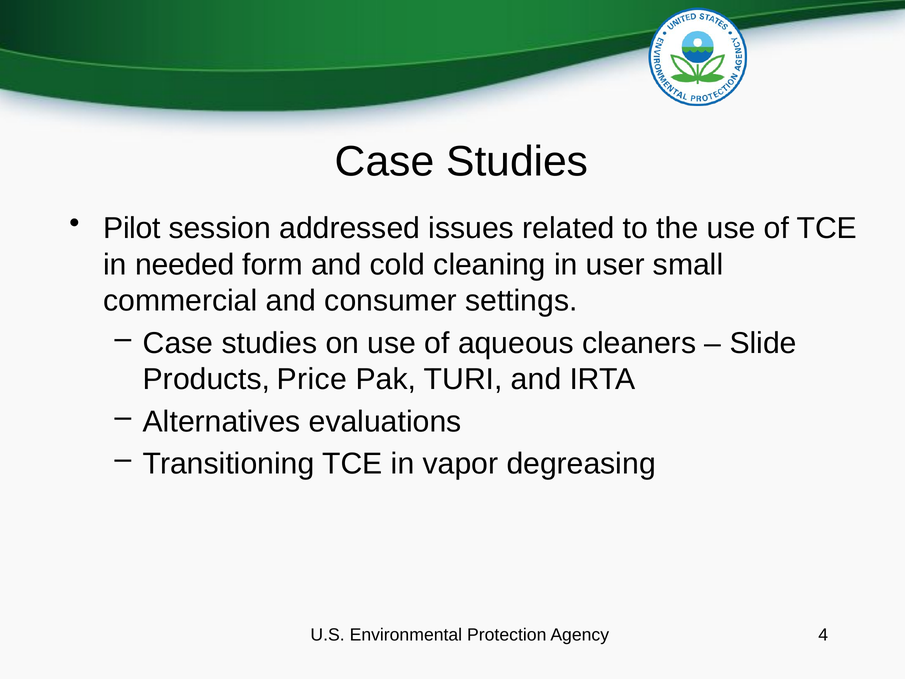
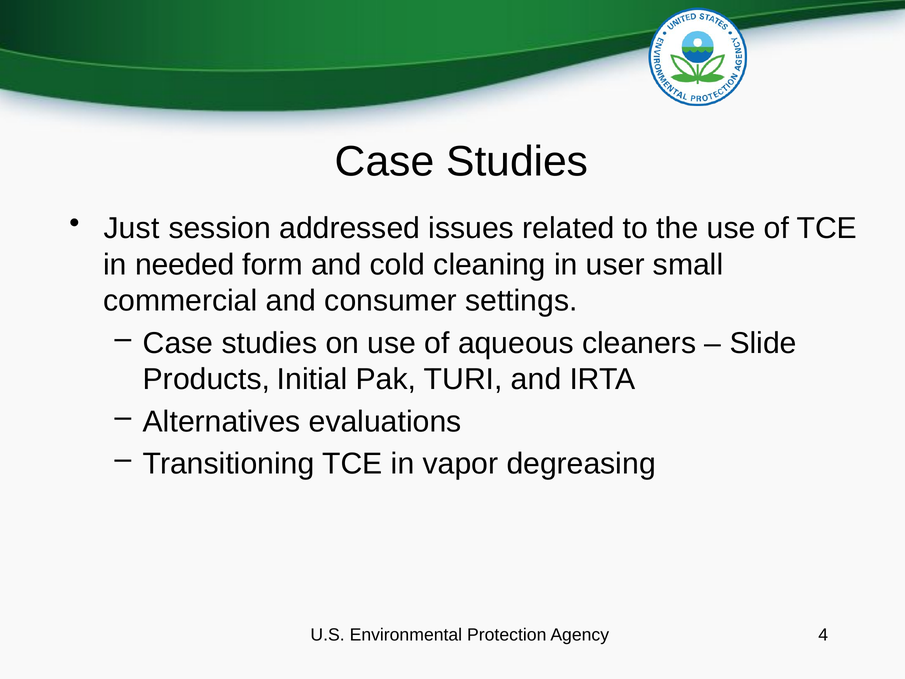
Pilot: Pilot -> Just (132, 228)
Price: Price -> Initial (312, 379)
